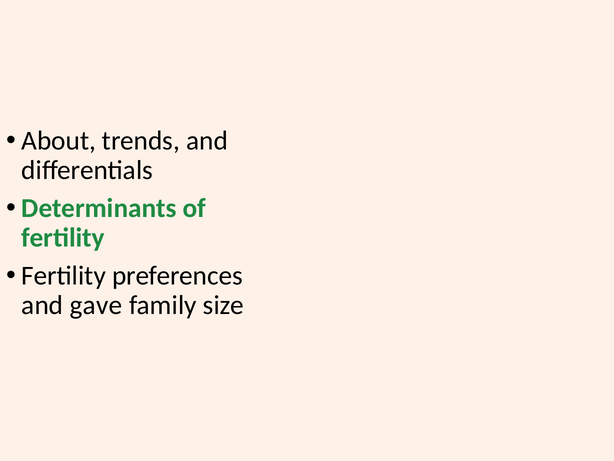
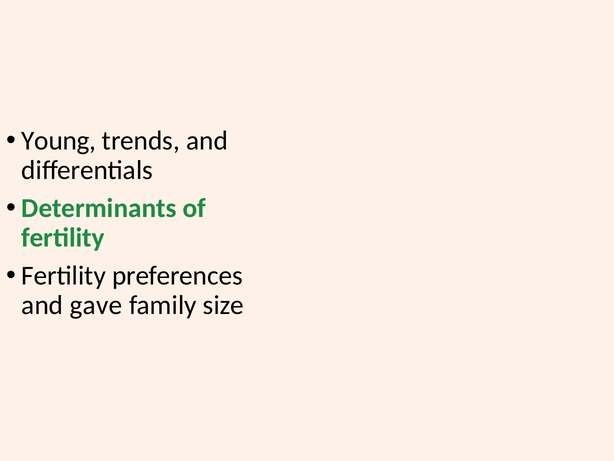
About: About -> Young (59, 140)
